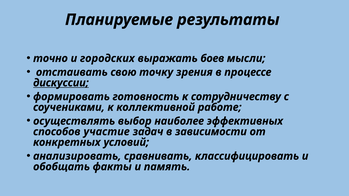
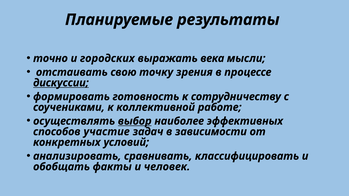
боев: боев -> века (212, 58)
выбор underline: none -> present (135, 121)
память: память -> человек (167, 167)
